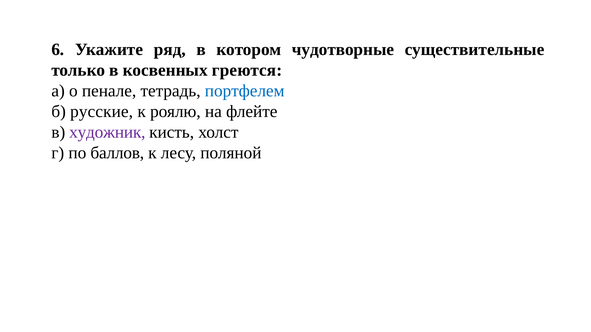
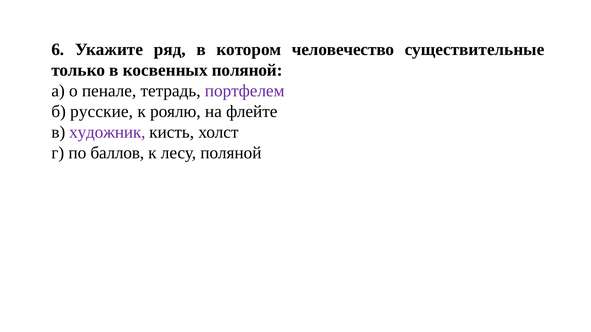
чудотворные: чудотворные -> человечество (343, 49)
косвенных греются: греются -> поляной (247, 70)
портфелем colour: blue -> purple (245, 91)
